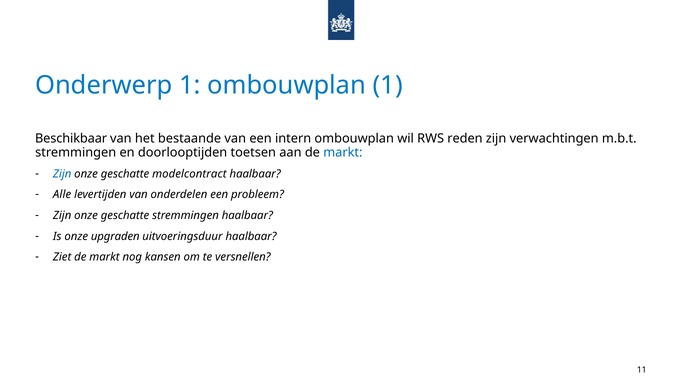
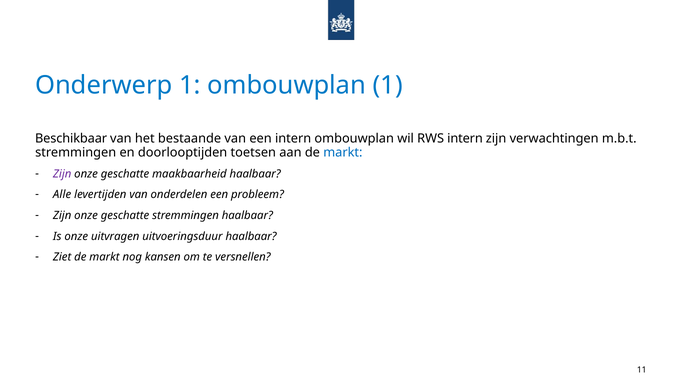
RWS reden: reden -> intern (465, 138)
Zijn colour: blue -> purple (62, 174)
modelcontract: modelcontract -> maakbaarheid (189, 174)
upgraden: upgraden -> uitvragen (115, 236)
